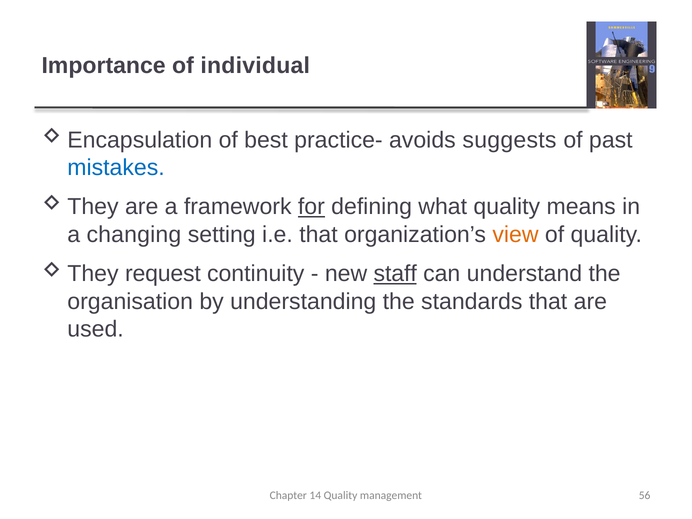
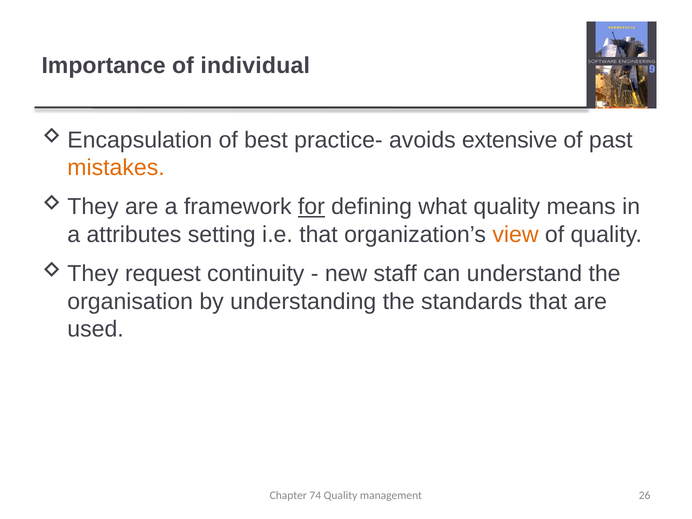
suggests: suggests -> extensive (510, 140)
mistakes colour: blue -> orange (116, 168)
changing: changing -> attributes (134, 235)
staff underline: present -> none (395, 274)
14: 14 -> 74 (315, 496)
56: 56 -> 26 (645, 496)
